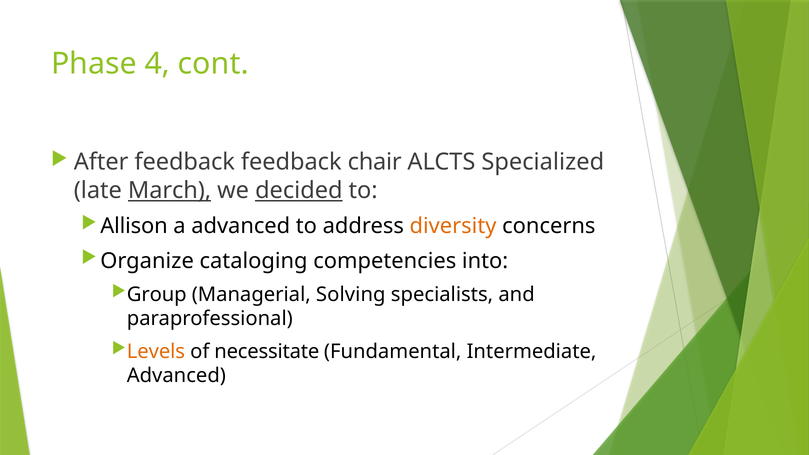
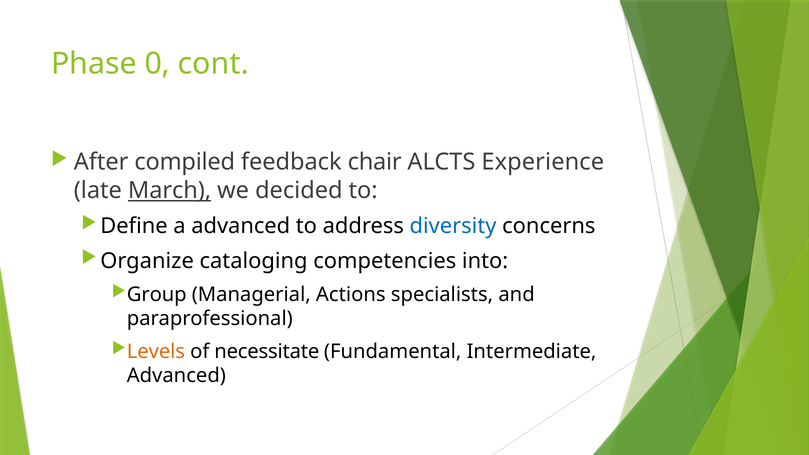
4: 4 -> 0 (157, 64)
After feedback: feedback -> compiled (185, 162)
Specialized: Specialized -> Experience (543, 162)
decided underline: present -> none (299, 191)
Allison: Allison -> Define (134, 226)
diversity colour: orange -> blue (453, 226)
Solving: Solving -> Actions (351, 294)
